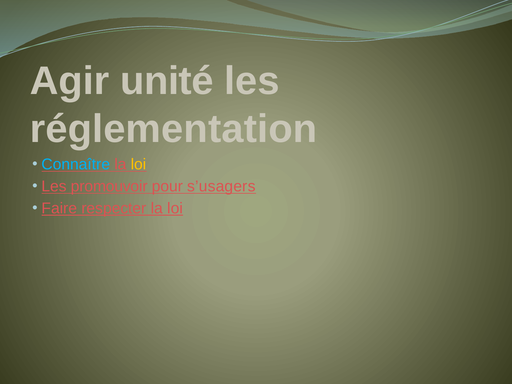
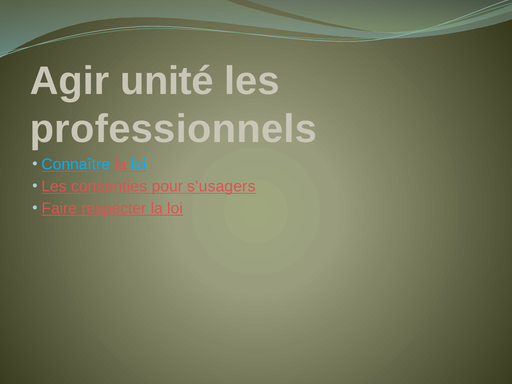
réglementation: réglementation -> professionnels (173, 129)
loi colour: yellow -> light blue (139, 165)
promouvoir: promouvoir -> consenties (109, 186)
